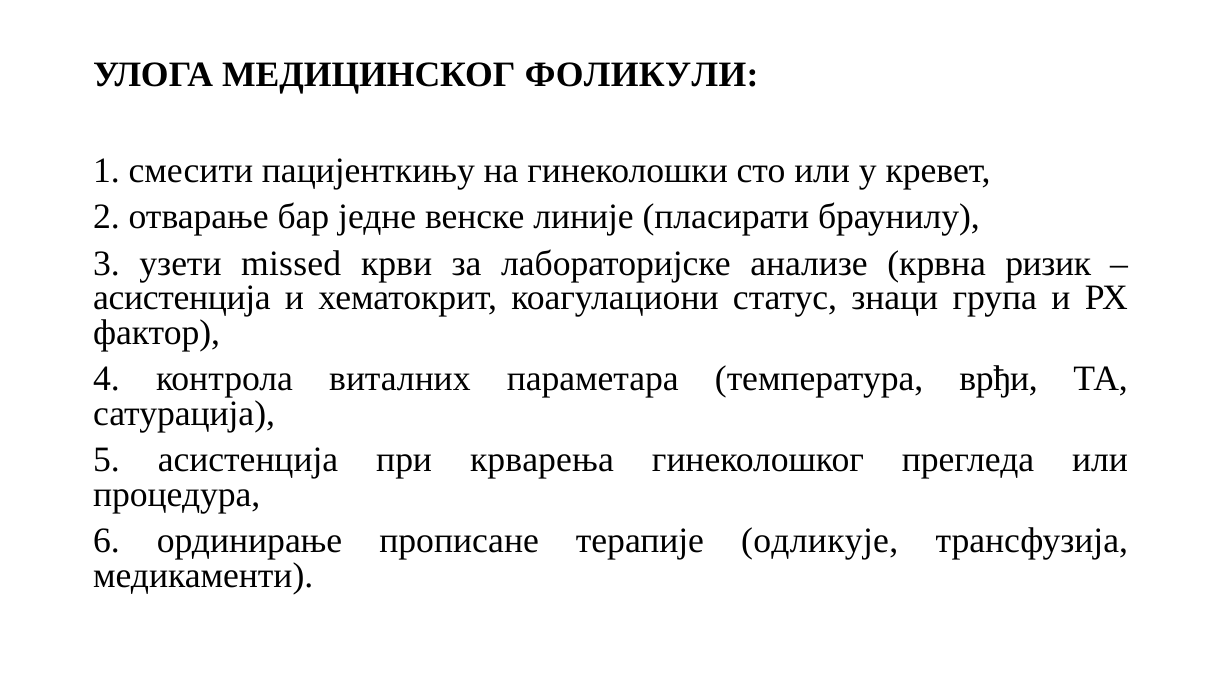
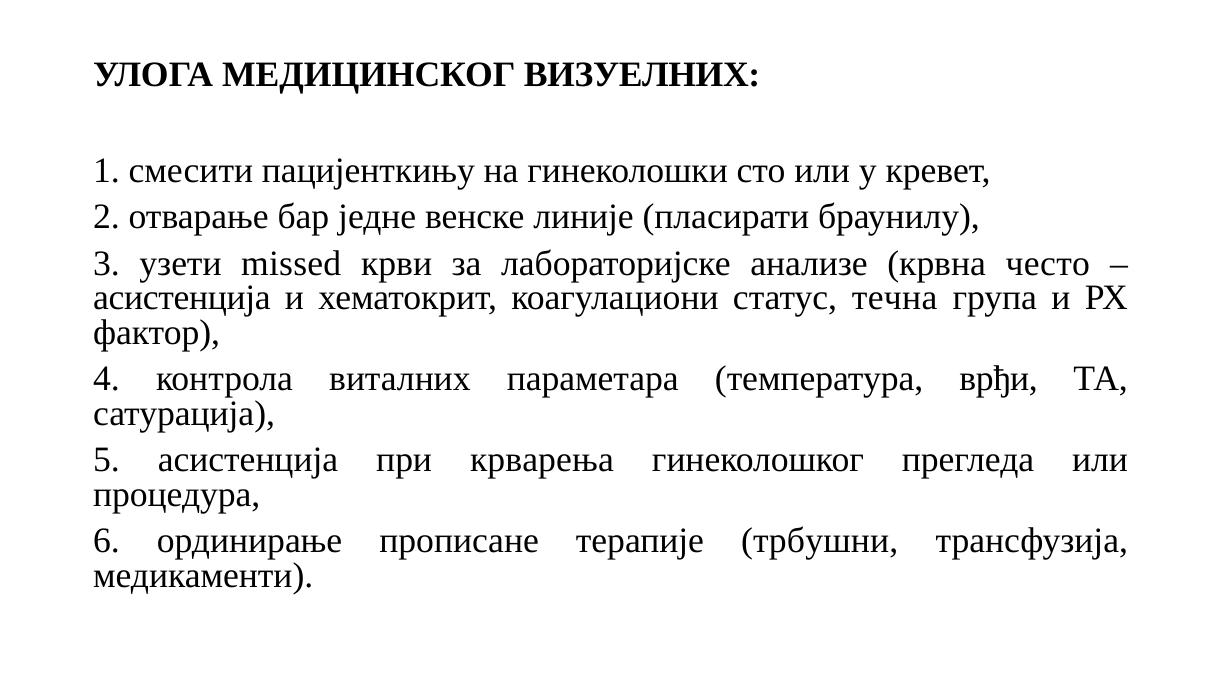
ФОЛИКУЛИ: ФОЛИКУЛИ -> ВИЗУЕЛНИХ (642, 75)
ризик: ризик -> често (1048, 263)
знаци: знаци -> течна (895, 298)
одликује: одликује -> трбушни (820, 540)
